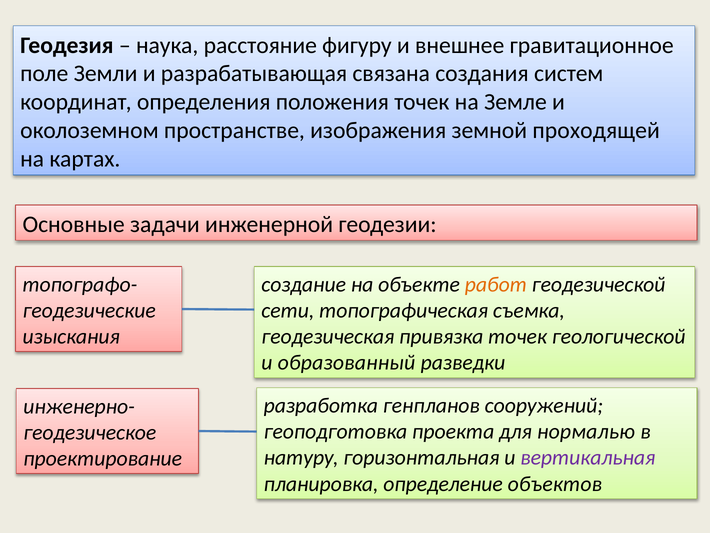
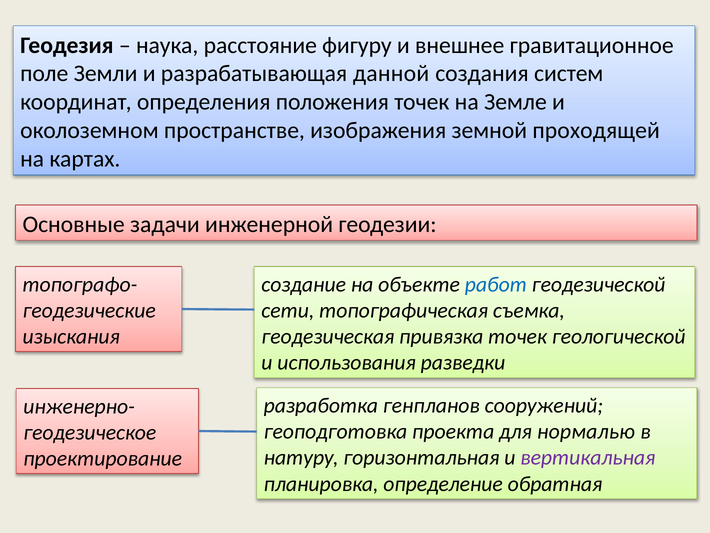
связана: связана -> данной (391, 74)
работ colour: orange -> blue (496, 284)
образованный: образованный -> использования (347, 362)
объектов: объектов -> обратная (555, 483)
